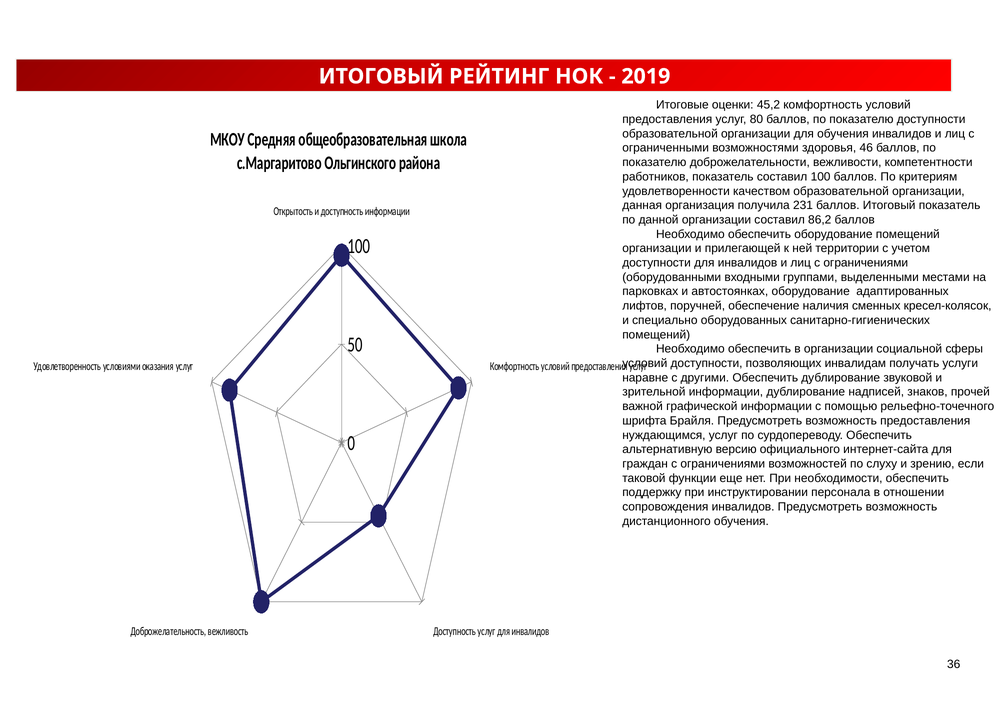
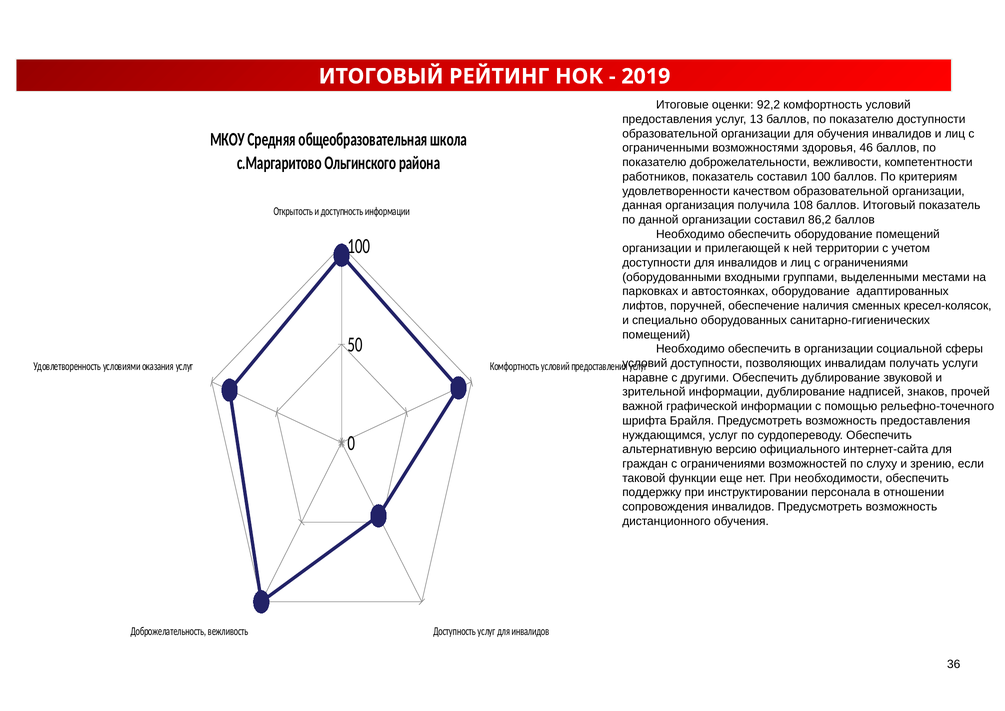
45,2: 45,2 -> 92,2 (768, 105)
80: 80 -> 13 (756, 119)
231: 231 -> 108 (803, 205)
